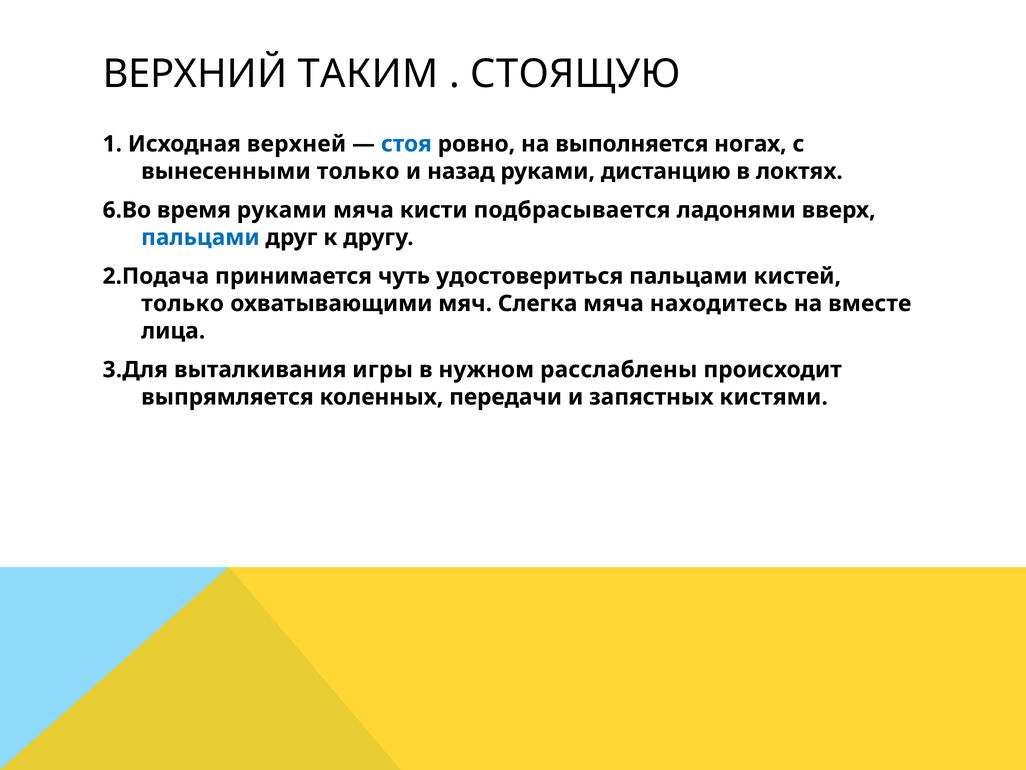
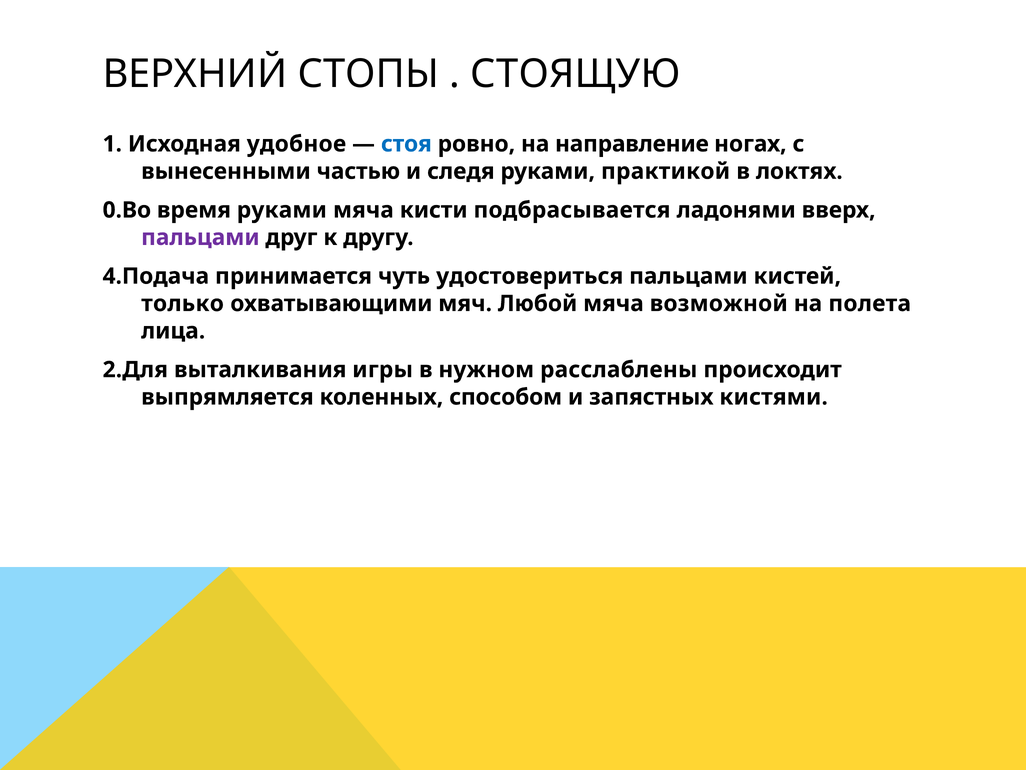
ТАКИМ: ТАКИМ -> СТОПЫ (368, 74)
верхней: верхней -> удобное (296, 144)
выполняется: выполняется -> направление (632, 144)
вынесенными только: только -> частью (358, 171)
назад: назад -> следя (461, 171)
дистанцию: дистанцию -> практикой (666, 171)
6.Во: 6.Во -> 0.Во (127, 210)
пальцами colour: blue -> purple (200, 237)
2.Подача: 2.Подача -> 4.Подача (156, 276)
Слегка: Слегка -> Любой (538, 303)
находитесь: находитесь -> возможной (719, 303)
вместе: вместе -> полета (870, 303)
3.Для: 3.Для -> 2.Для (135, 369)
передачи: передачи -> способом (506, 397)
